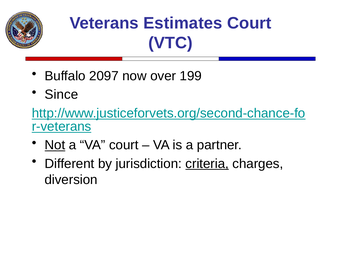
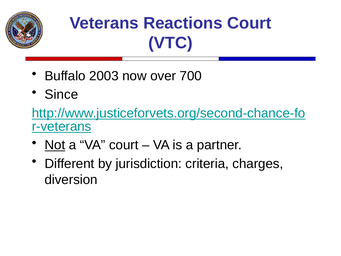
Estimates: Estimates -> Reactions (183, 23)
2097: 2097 -> 2003 (104, 76)
199: 199 -> 700 (191, 76)
criteria underline: present -> none (207, 164)
